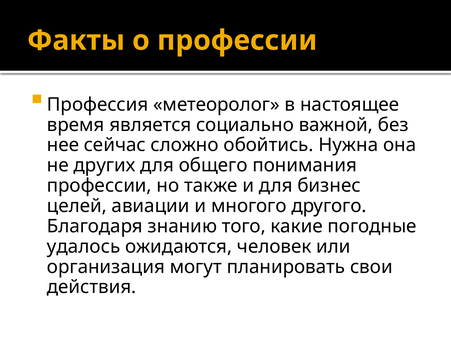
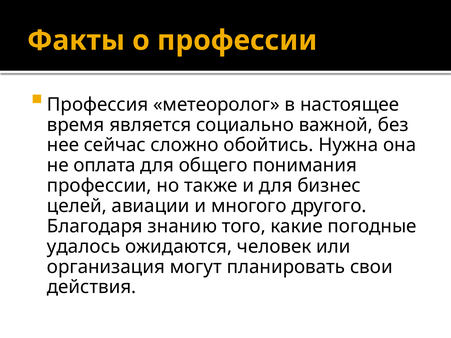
других: других -> оплата (105, 166)
